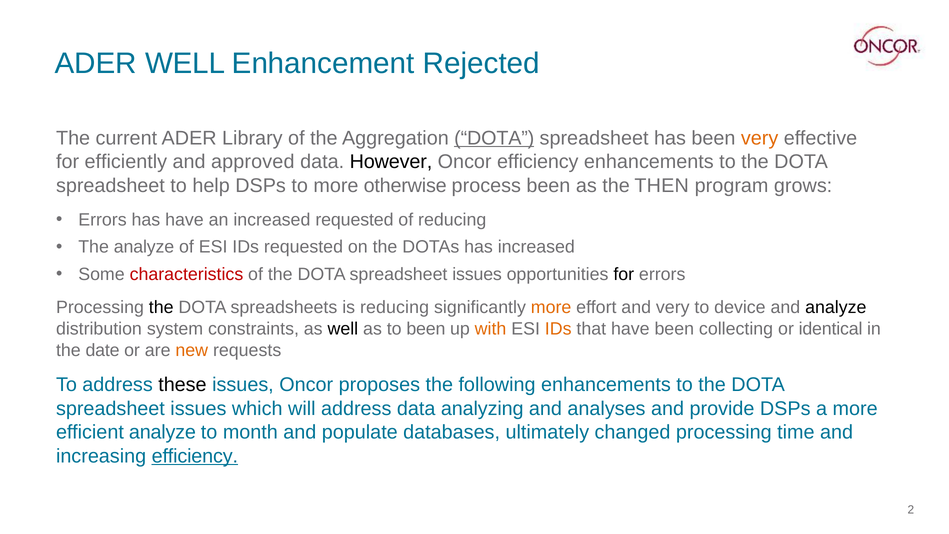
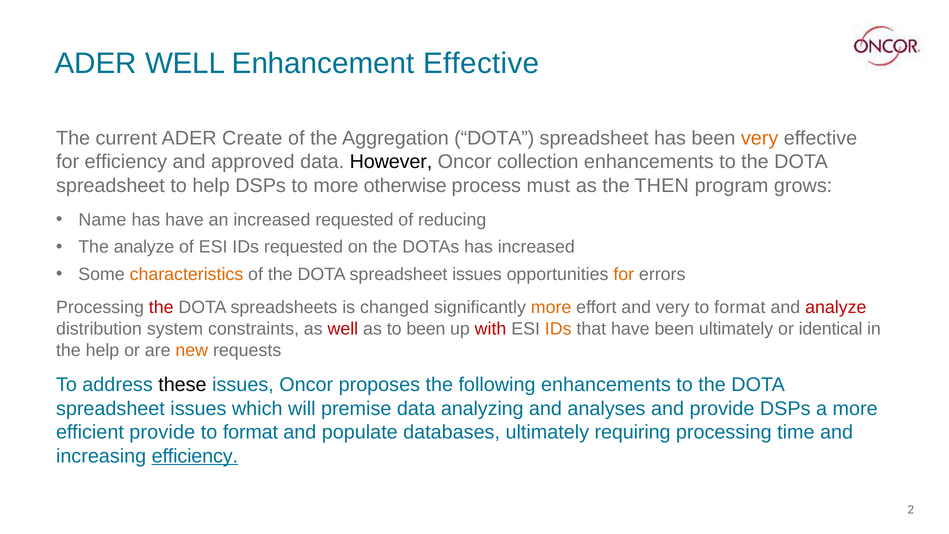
Enhancement Rejected: Rejected -> Effective (481, 63)
Library: Library -> Create (252, 138)
DOTA underline: present -> none (494, 138)
for efficiently: efficiently -> efficiency (126, 162)
Oncor efficiency: efficiency -> collection (538, 162)
process been: been -> must (548, 185)
Errors: Errors -> Name (102, 220)
characteristics colour: red -> orange (186, 274)
for colour: black -> orange (624, 274)
the colour: black -> red (161, 307)
is reducing: reducing -> changed (395, 307)
device: device -> format (740, 307)
analyze colour: black -> red (836, 307)
well colour: black -> red (343, 329)
with colour: orange -> red (491, 329)
been collecting: collecting -> ultimately (736, 329)
the date: date -> help (102, 350)
will address: address -> premise (356, 408)
efficient analyze: analyze -> provide (162, 432)
month: month -> format (250, 432)
changed: changed -> requiring (633, 432)
